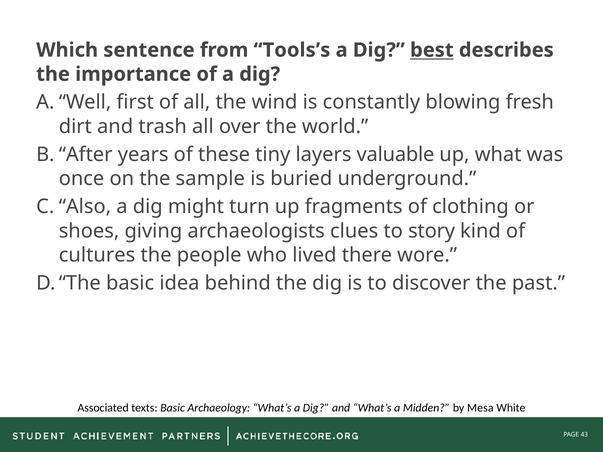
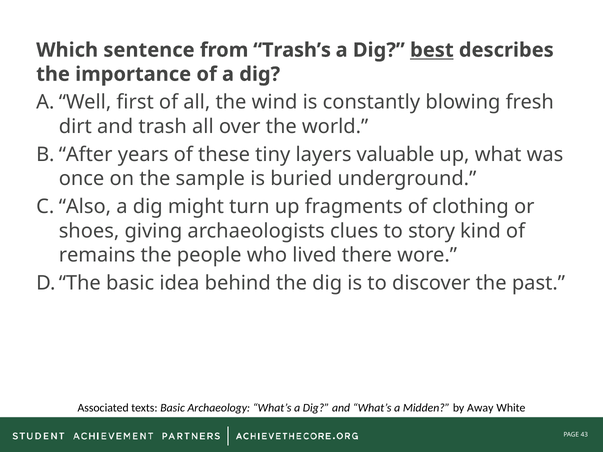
Tools’s: Tools’s -> Trash’s (292, 50)
cultures: cultures -> remains (97, 255)
Mesa: Mesa -> Away (480, 408)
